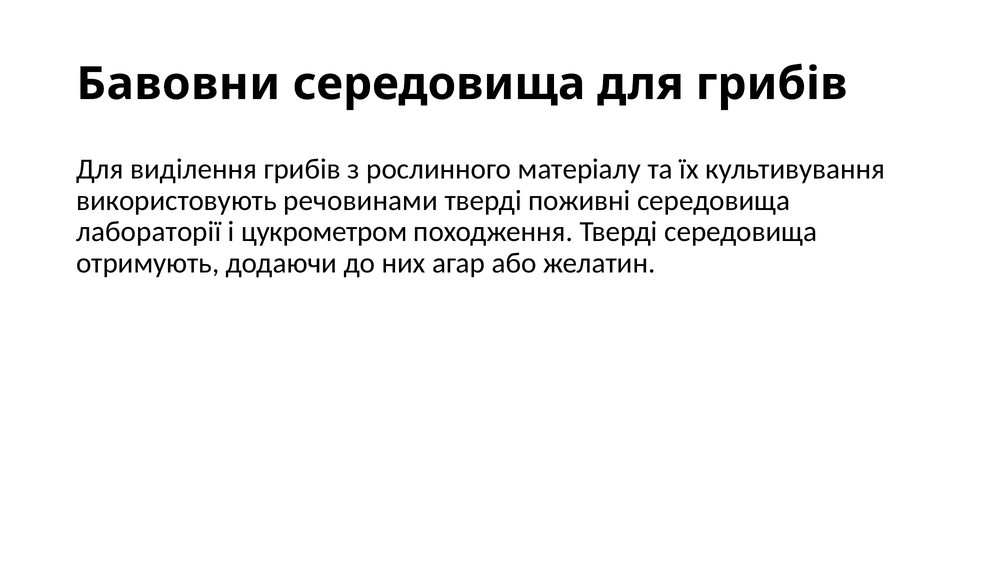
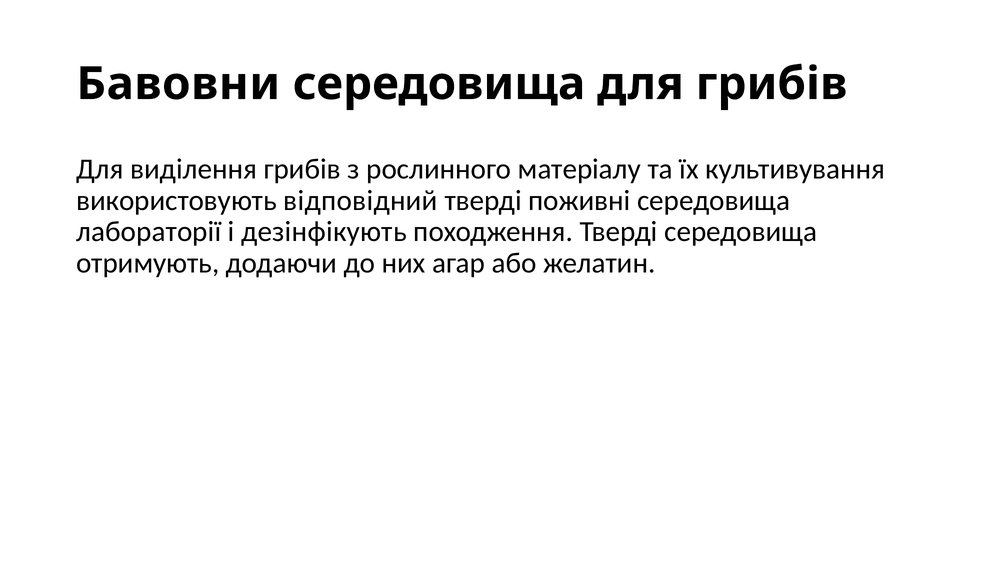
речовинами: речовинами -> відповідний (361, 201)
цукрометром: цукрометром -> дезінфікують (324, 232)
